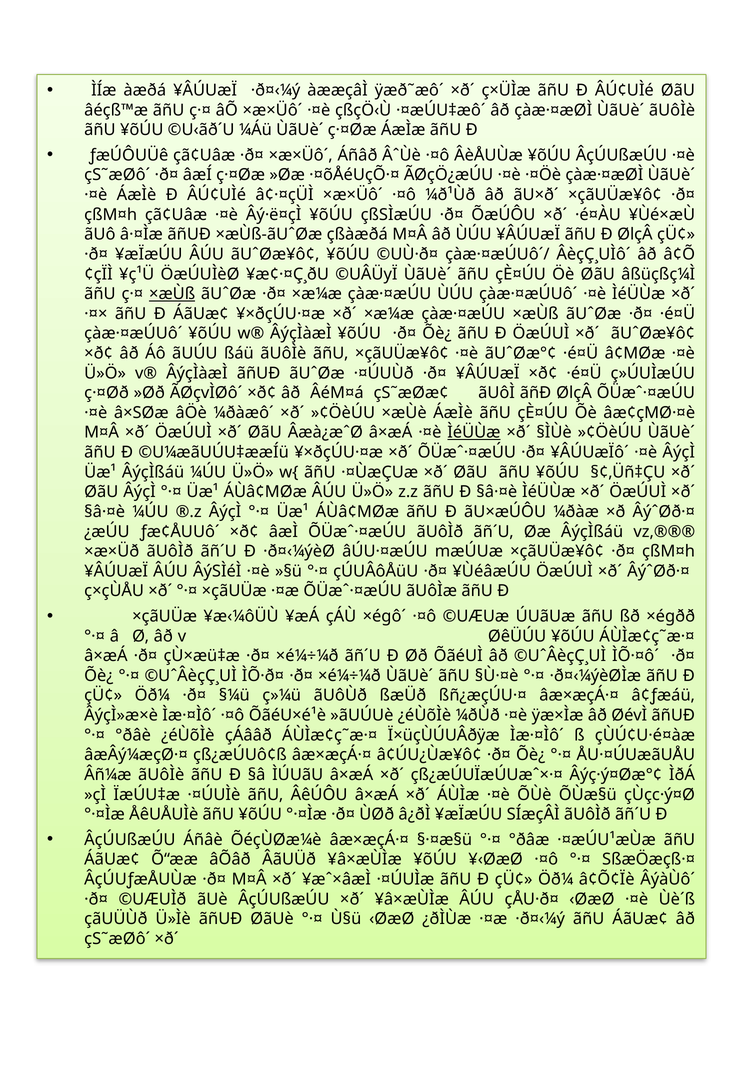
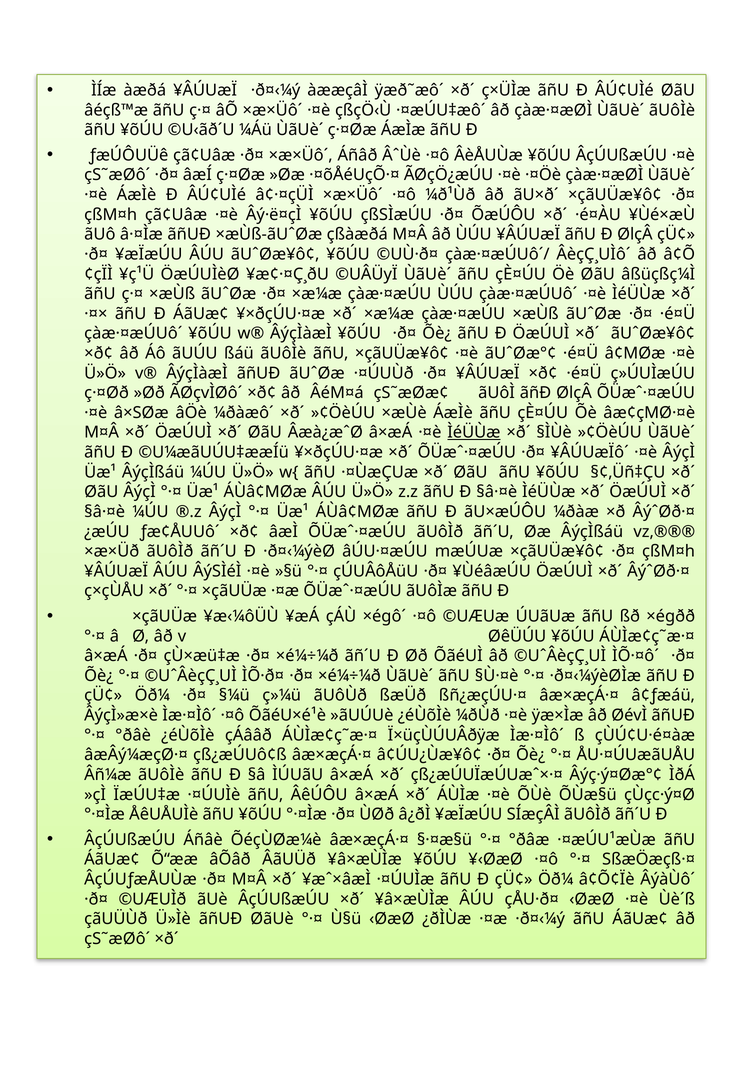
×æÙß underline: present -> none (172, 294)
